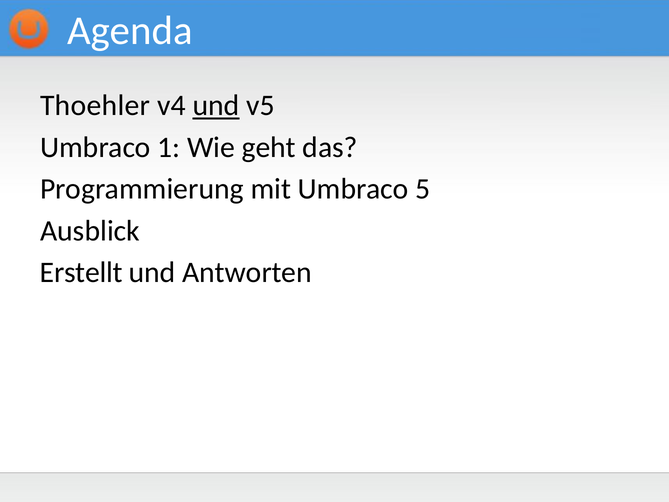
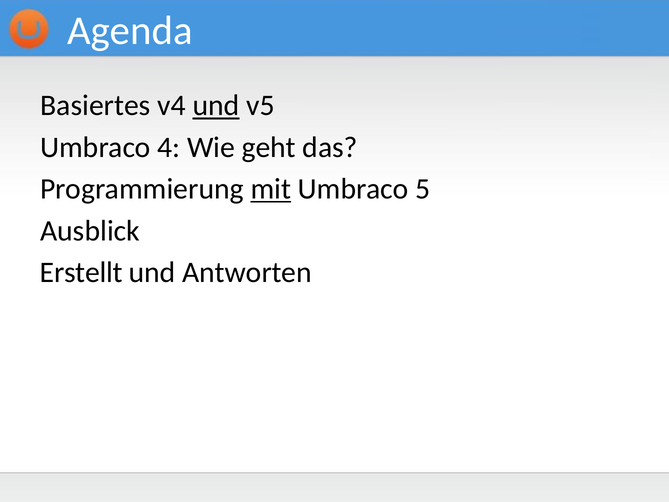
Thoehler: Thoehler -> Basiertes (95, 106)
1: 1 -> 4 (169, 147)
mit underline: none -> present (271, 189)
